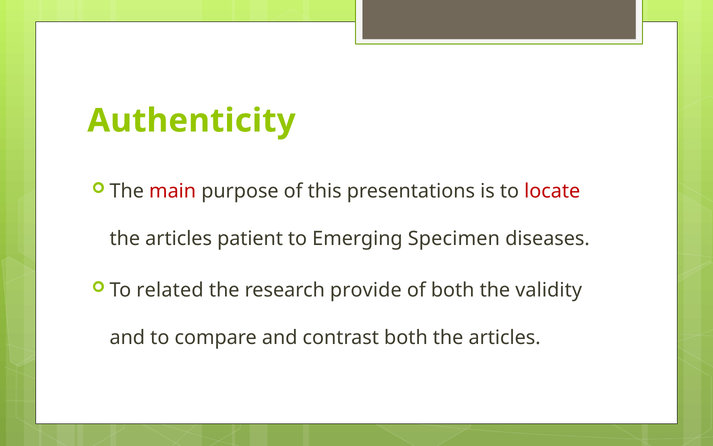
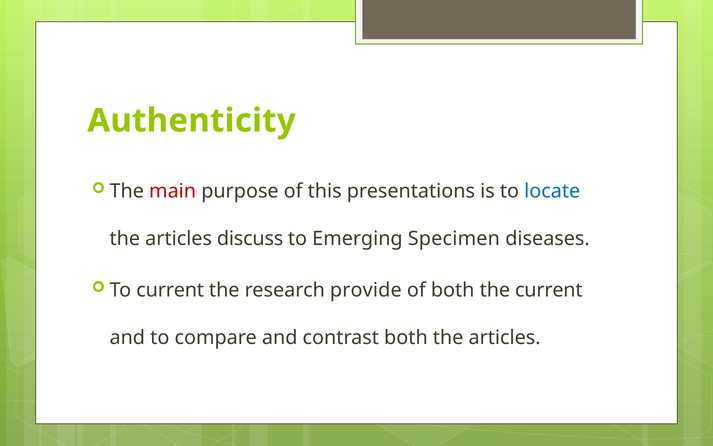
locate colour: red -> blue (552, 191)
patient: patient -> discuss (250, 239)
To related: related -> current (170, 290)
the validity: validity -> current (549, 290)
